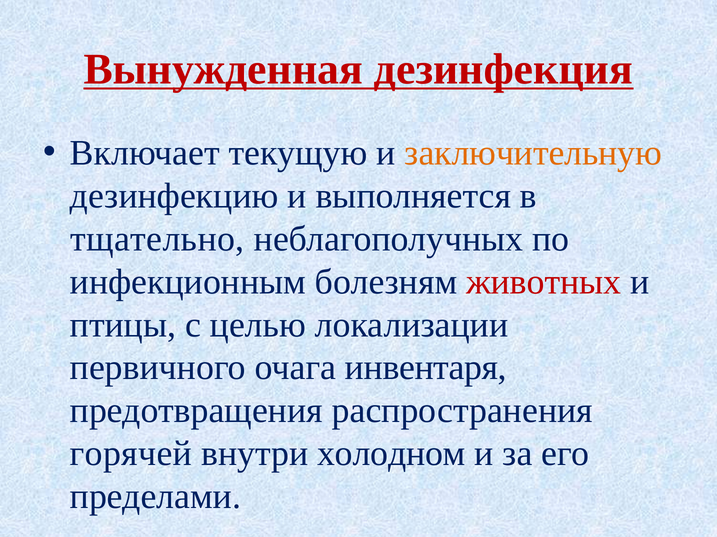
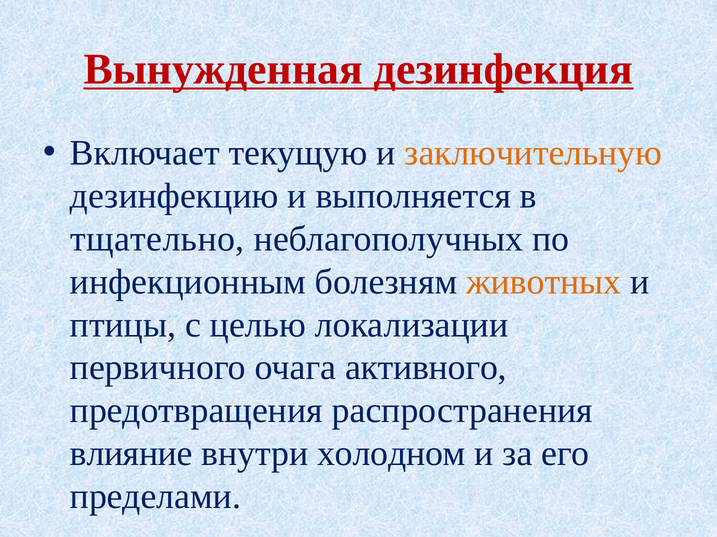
животных colour: red -> orange (544, 282)
инвентаря: инвентаря -> активного (426, 368)
горячей: горячей -> влияние (131, 454)
